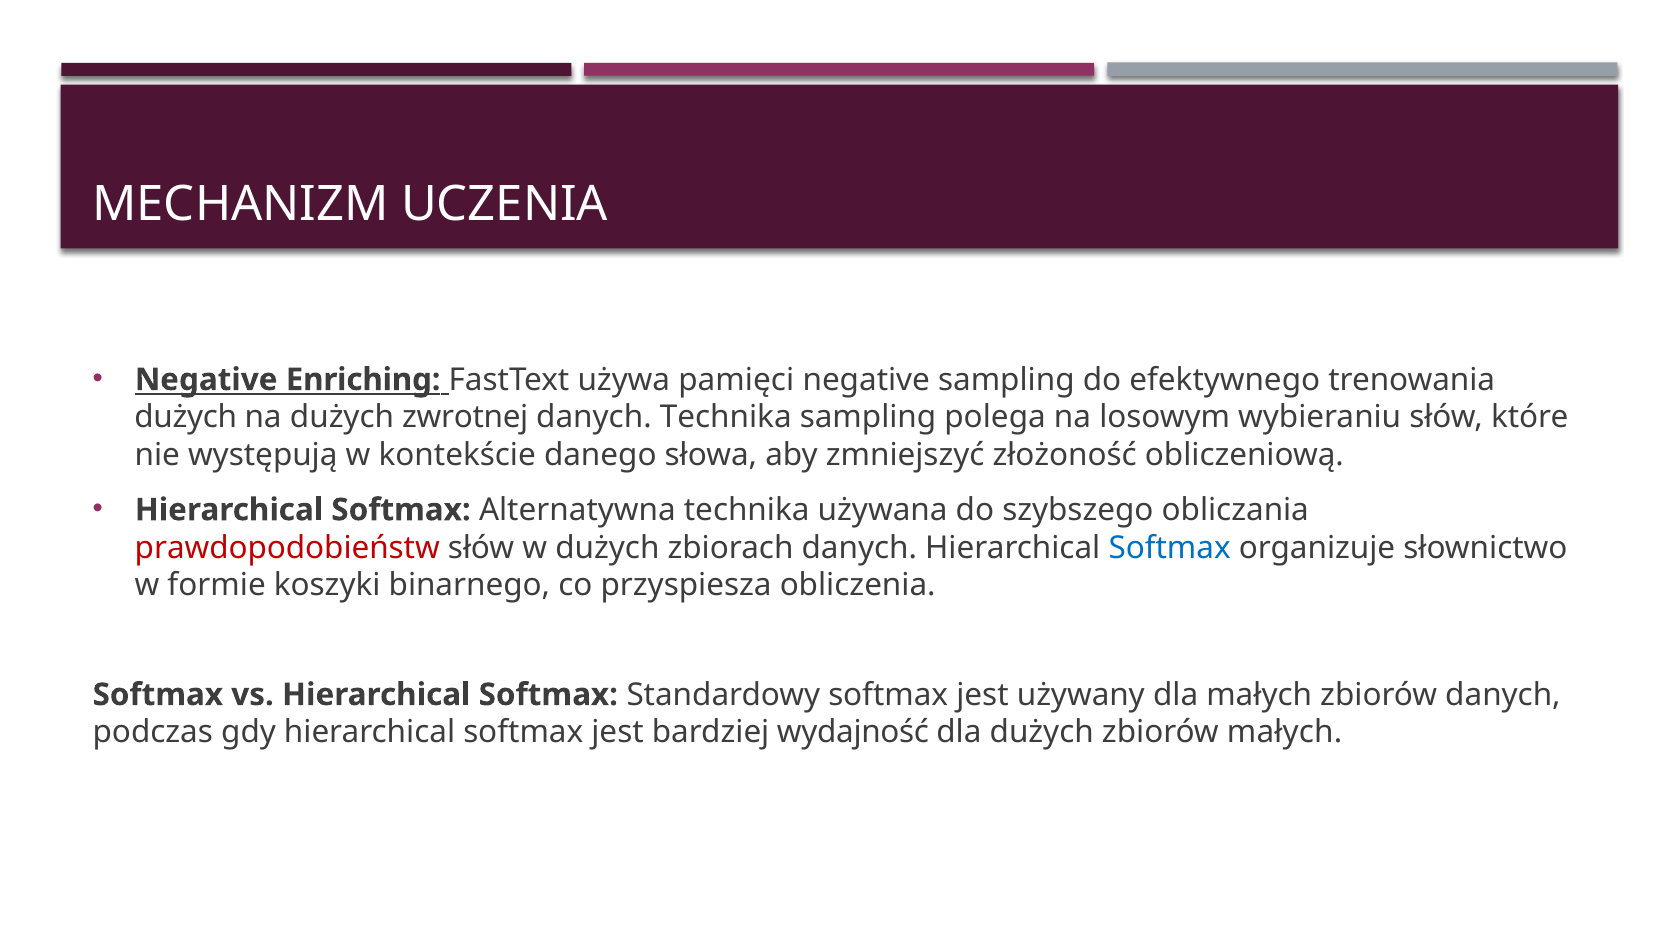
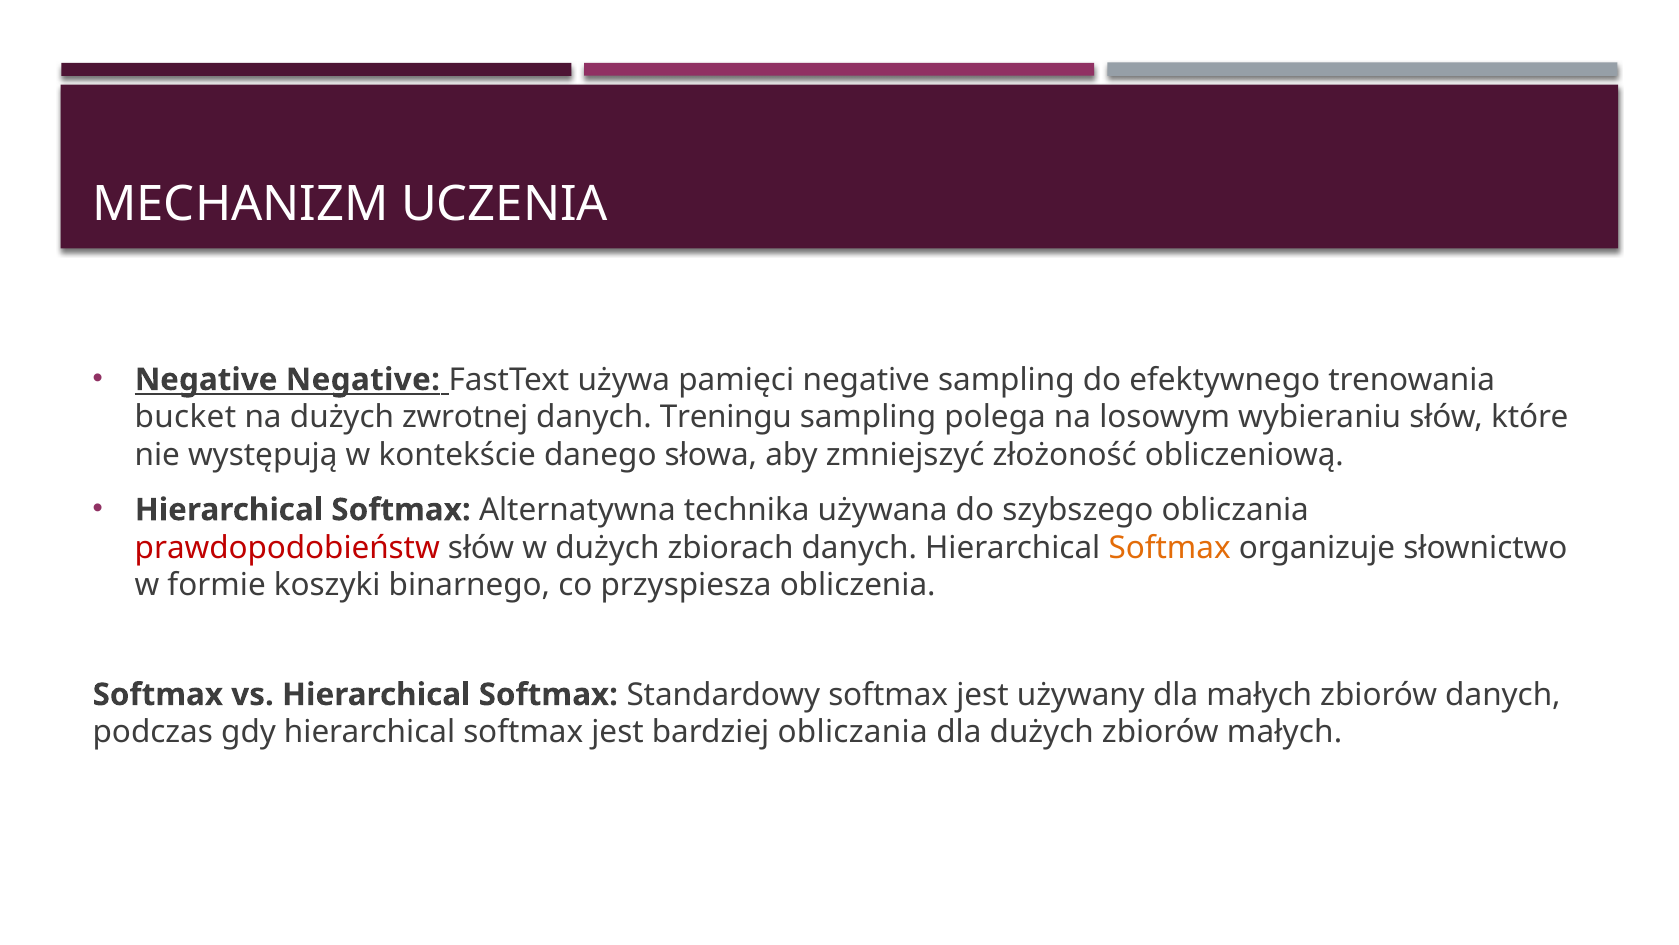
Negative Enriching: Enriching -> Negative (363, 379)
dużych: dużych -> bucket (185, 417)
danych Technika: Technika -> Treningu (726, 417)
Softmax colour: blue -> orange (1170, 547)
bardziej wydajność: wydajność -> obliczania (853, 732)
